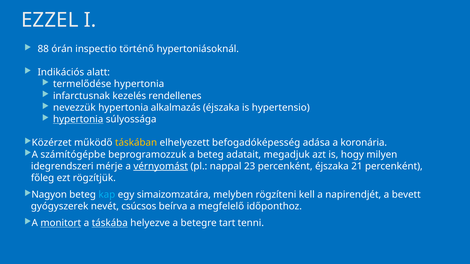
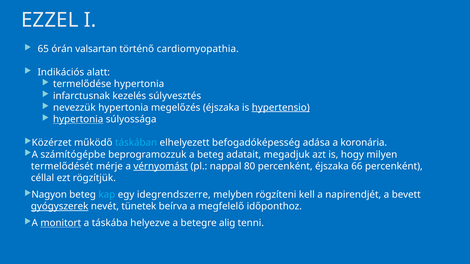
88: 88 -> 65 (43, 49)
inspectio: inspectio -> valsartan (96, 49)
hypertoniásoknál: hypertoniásoknál -> cardiomyopathia (198, 49)
rendellenes: rendellenes -> súlyvesztés (175, 96)
alkalmazás: alkalmazás -> megelőzés (176, 108)
hypertensio underline: none -> present (281, 108)
táskában colour: yellow -> light blue (136, 143)
idegrendszeri: idegrendszeri -> termelődését (62, 166)
23: 23 -> 80 (250, 166)
21: 21 -> 66 (357, 166)
főleg: főleg -> céllal (43, 178)
simaizomzatára: simaizomzatára -> idegrendszerre (174, 195)
gyógyszerek underline: none -> present (60, 207)
csúcsos: csúcsos -> tünetek (139, 207)
táskába underline: present -> none (110, 223)
tart: tart -> alig (227, 223)
